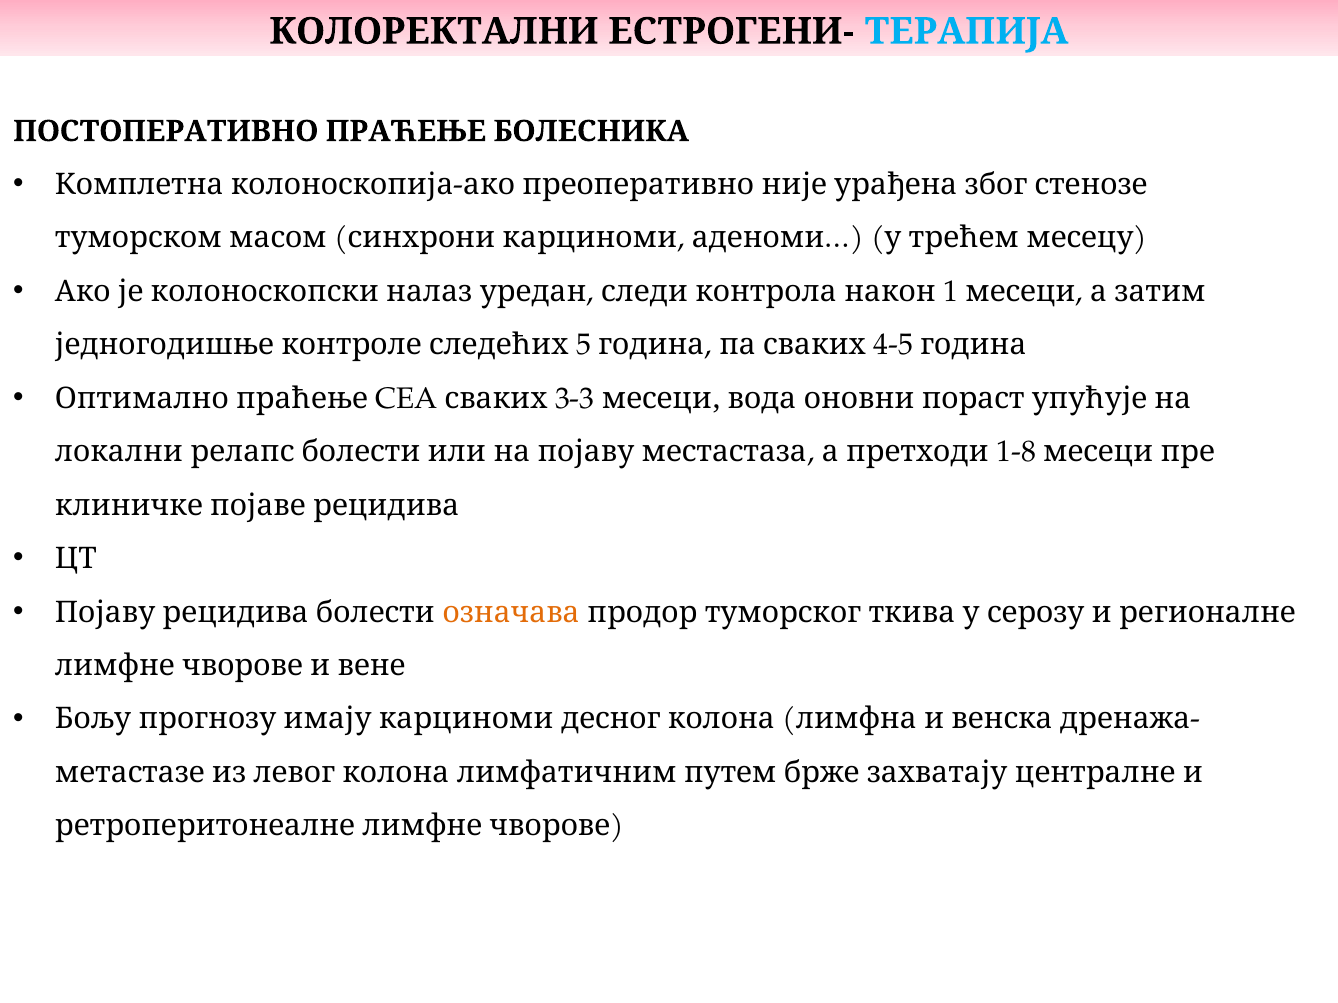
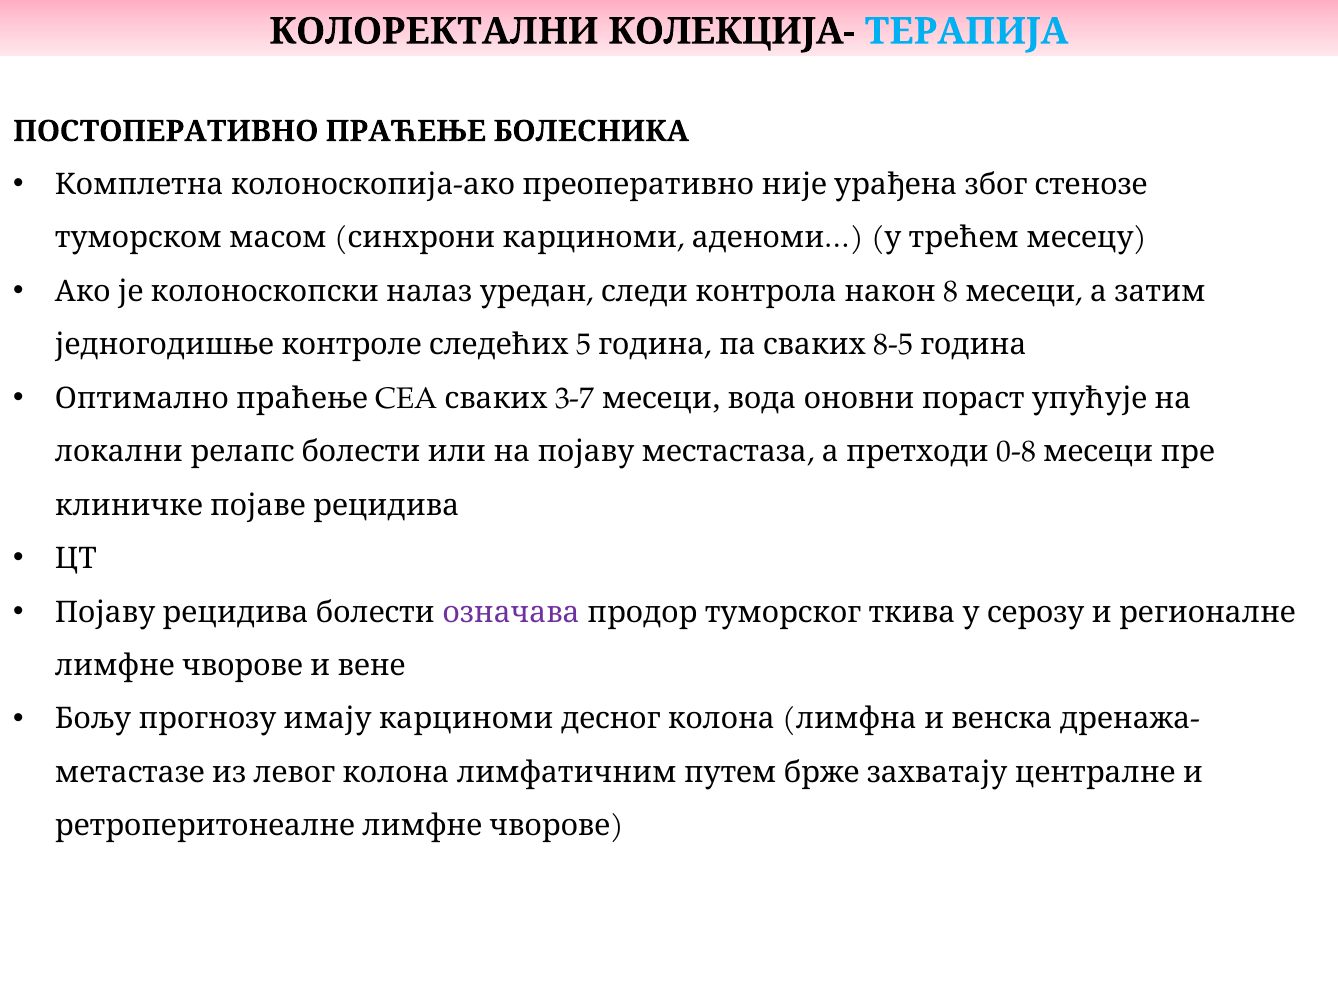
ЕСТРОГЕНИ-: ЕСТРОГЕНИ- -> КОЛЕКЦИЈА- (732, 31)
1: 1 -> 8 (951, 292)
4-5: 4-5 -> 8-5 (893, 345)
3-3: 3-3 -> 3-7 (575, 399)
1-8: 1-8 -> 0-8 (1016, 452)
означава colour: orange -> purple (511, 613)
